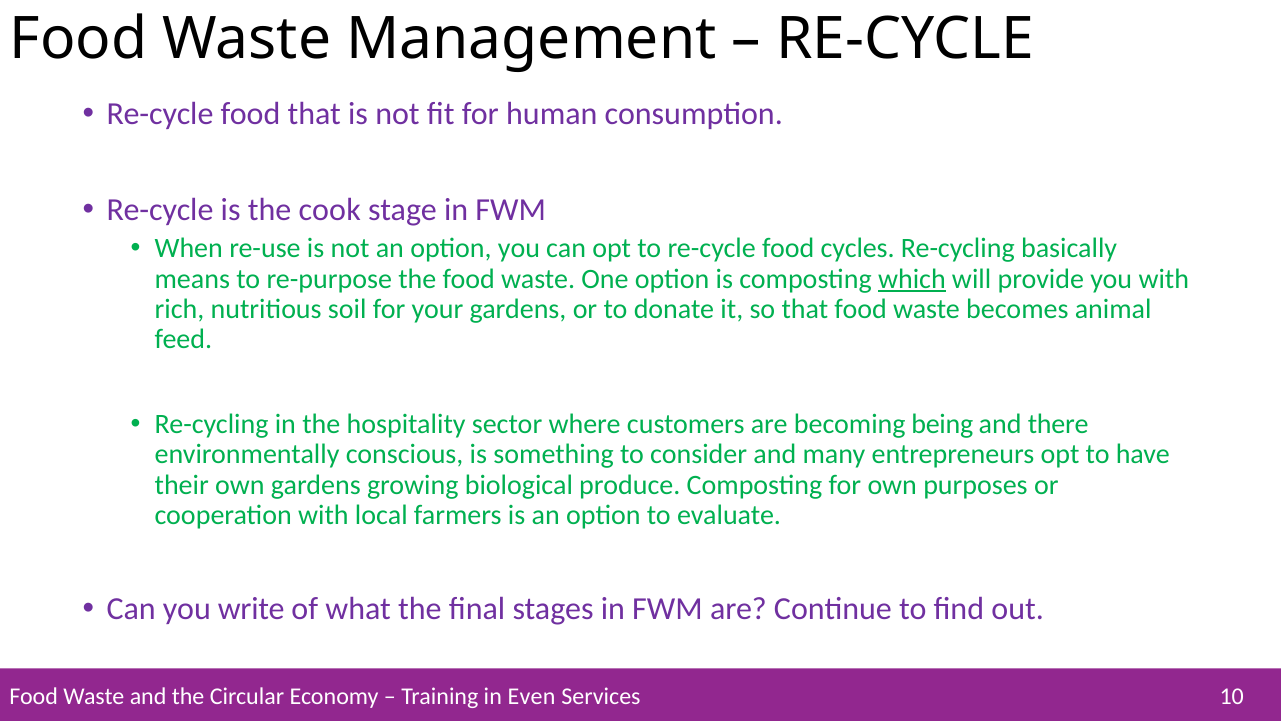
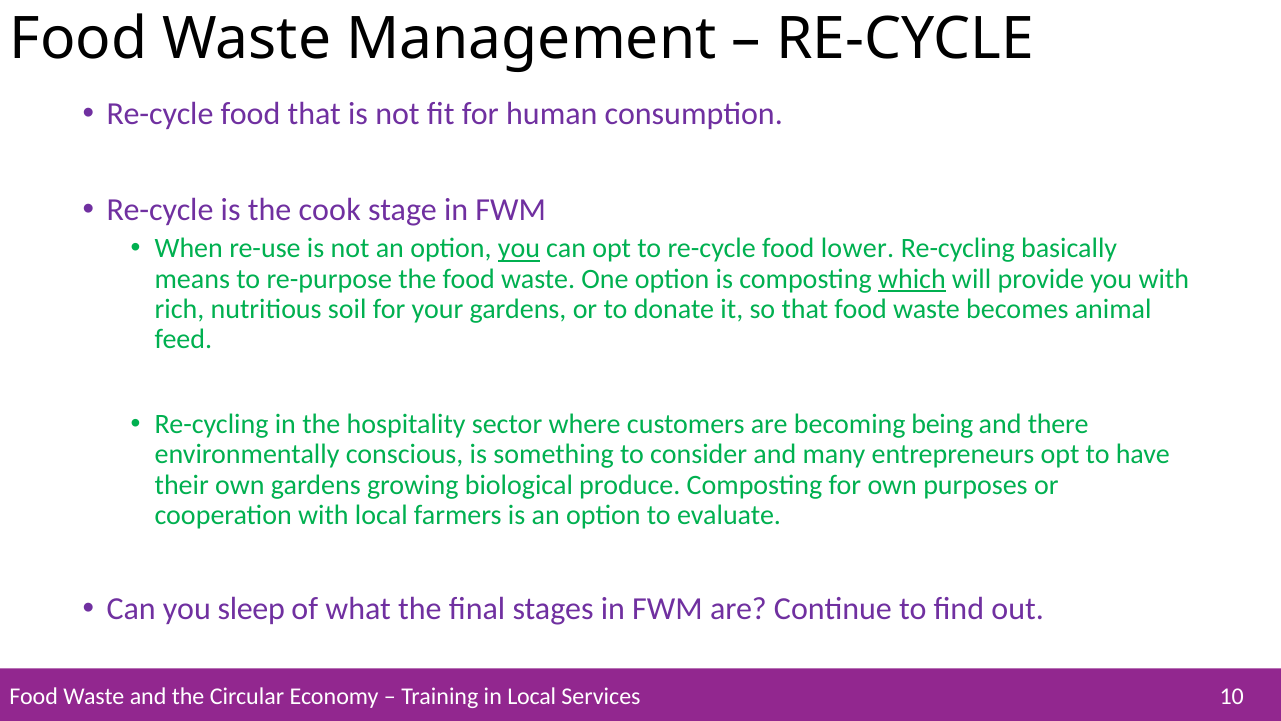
you underline: none -> present (519, 249)
cycles: cycles -> lower (857, 249)
write: write -> sleep (251, 609)
in Even: Even -> Local (532, 696)
